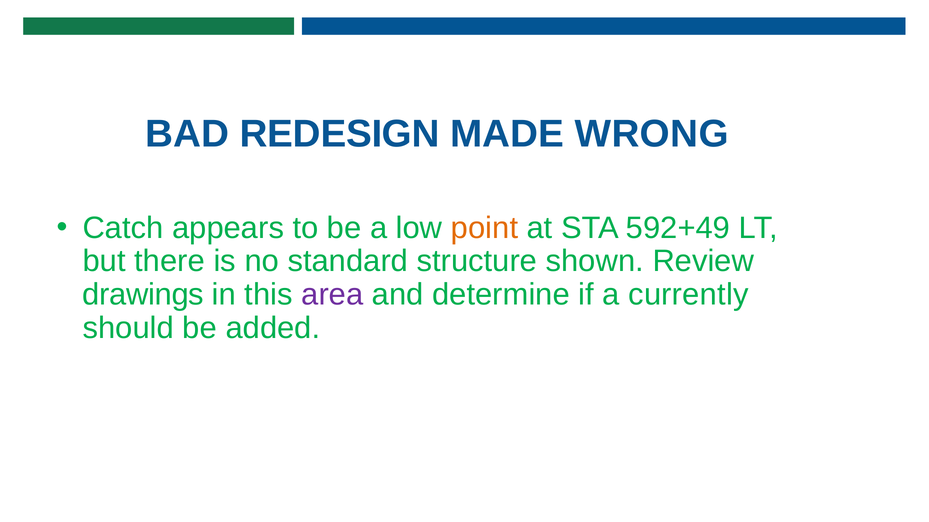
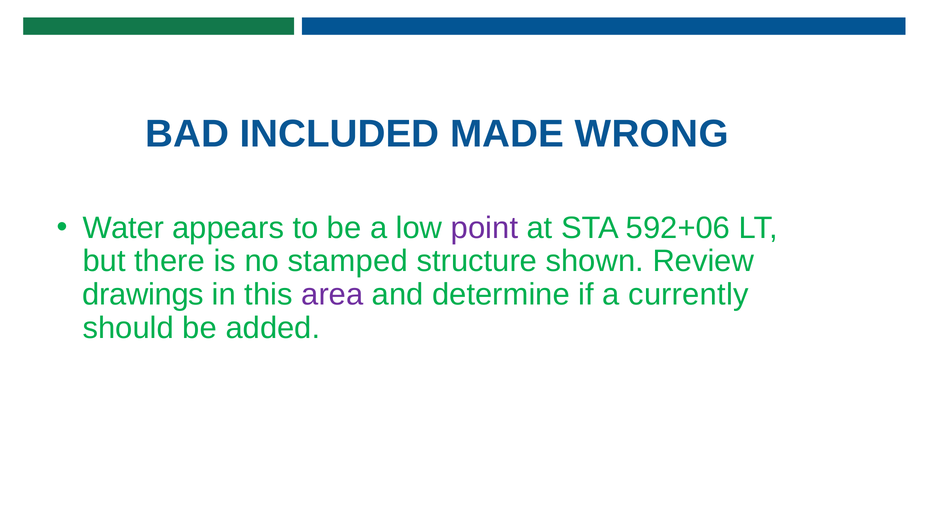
REDESIGN: REDESIGN -> INCLUDED (340, 134)
Catch: Catch -> Water (123, 228)
point colour: orange -> purple (485, 228)
592+49: 592+49 -> 592+06 (678, 228)
standard: standard -> stamped (348, 262)
